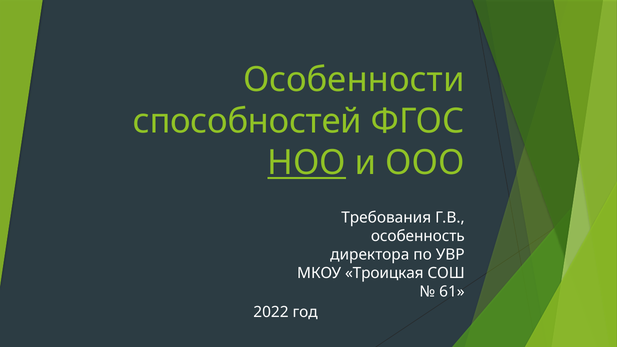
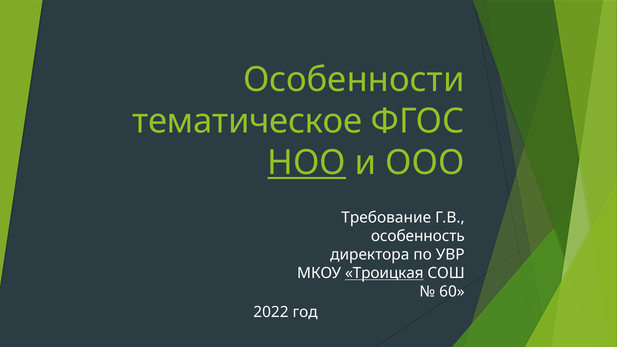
способностей: способностей -> тематическое (247, 121)
Требования: Требования -> Требование (386, 218)
Троицкая underline: none -> present (384, 273)
61: 61 -> 60 (452, 292)
